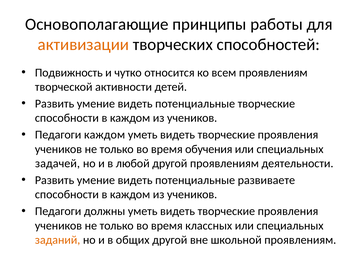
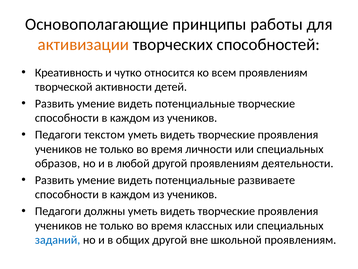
Подвижность: Подвижность -> Креативность (69, 72)
Педагоги каждом: каждом -> текстом (105, 134)
обучения: обучения -> личности (209, 149)
задачей: задачей -> образов (58, 163)
заданий colour: orange -> blue (58, 239)
